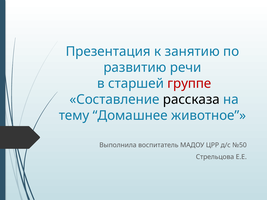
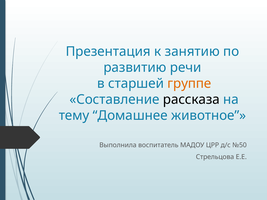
группе colour: red -> orange (189, 84)
